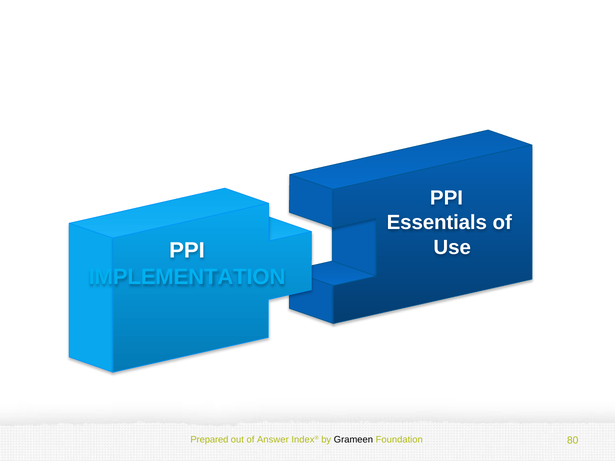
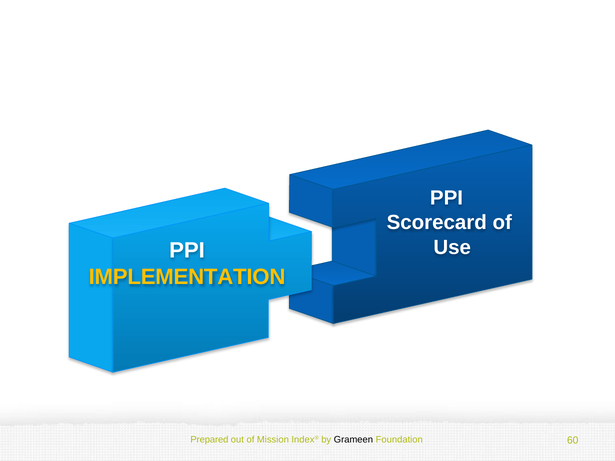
Essentials: Essentials -> Scorecard (437, 223)
IMPLEMENTATION colour: light blue -> yellow (187, 277)
Answer: Answer -> Mission (273, 440)
80: 80 -> 60 (573, 440)
